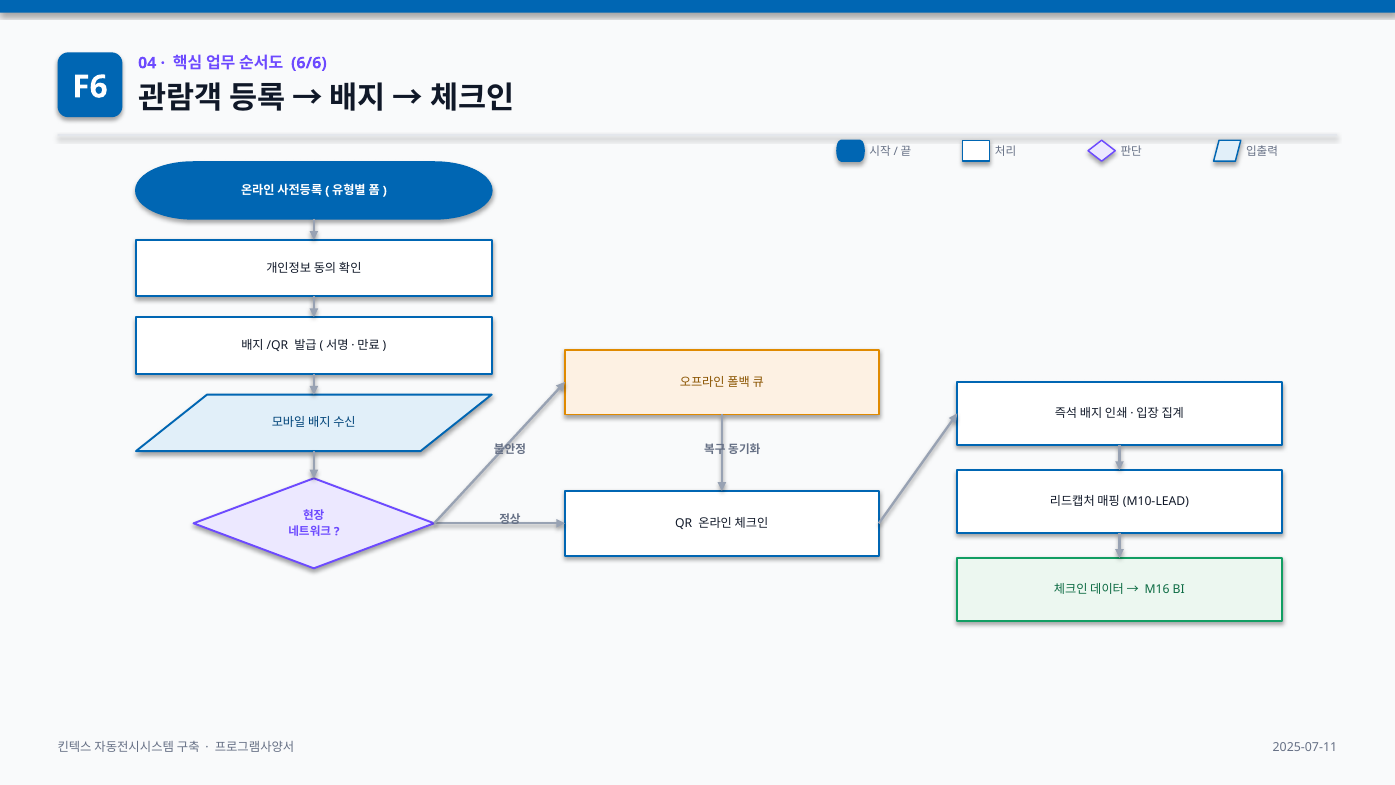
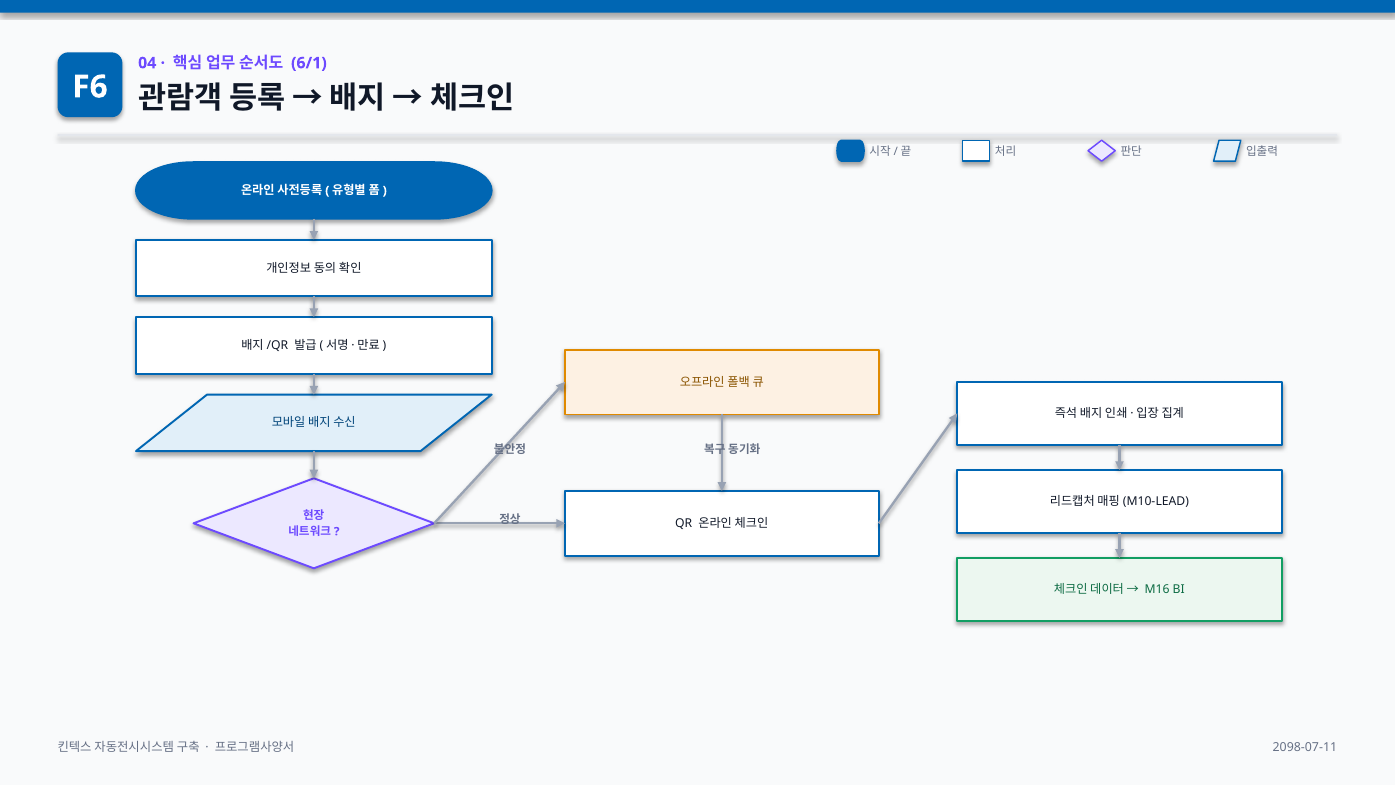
6/6: 6/6 -> 6/1 (309, 63)
2025-07-11: 2025-07-11 -> 2098-07-11 (1305, 747)
